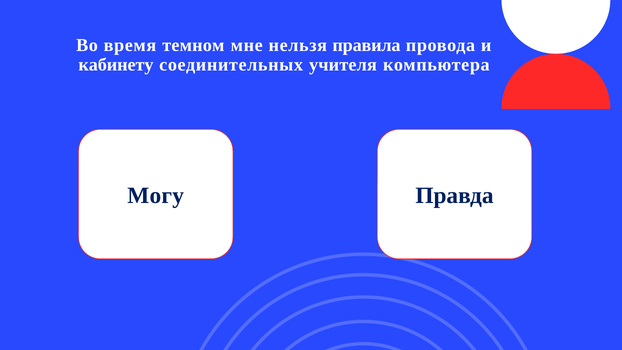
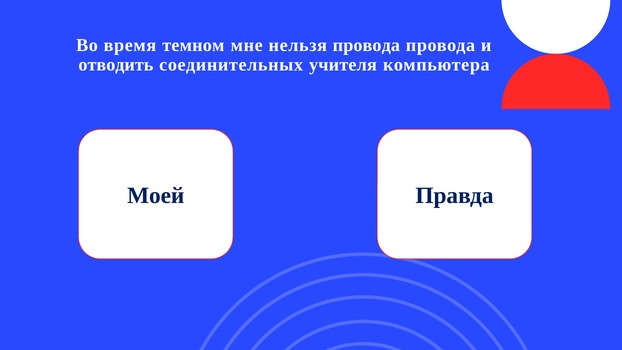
нельзя правила: правила -> провода (366, 45)
кабинету: кабинету -> отводить (116, 65)
Могу: Могу -> Моей (156, 196)
